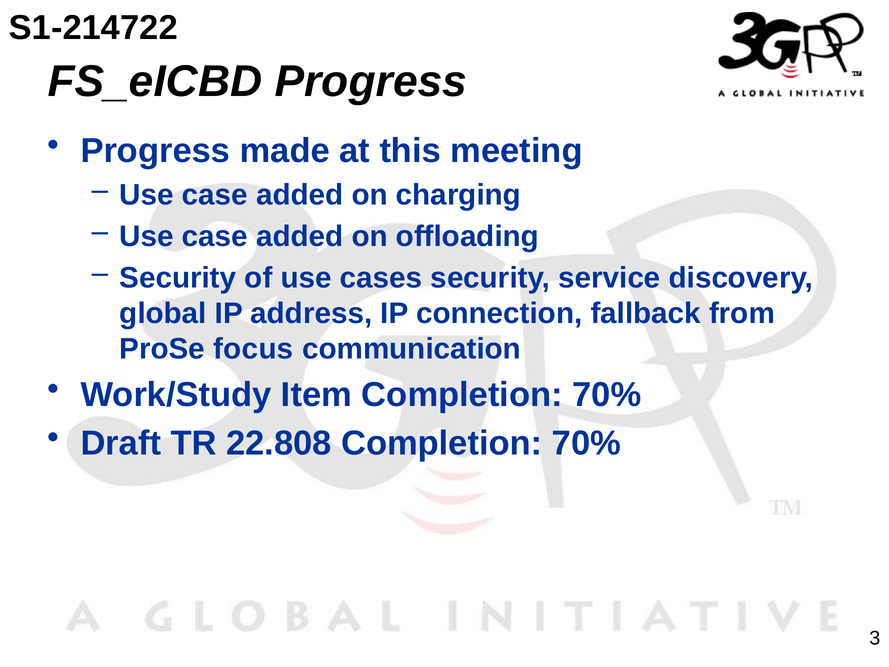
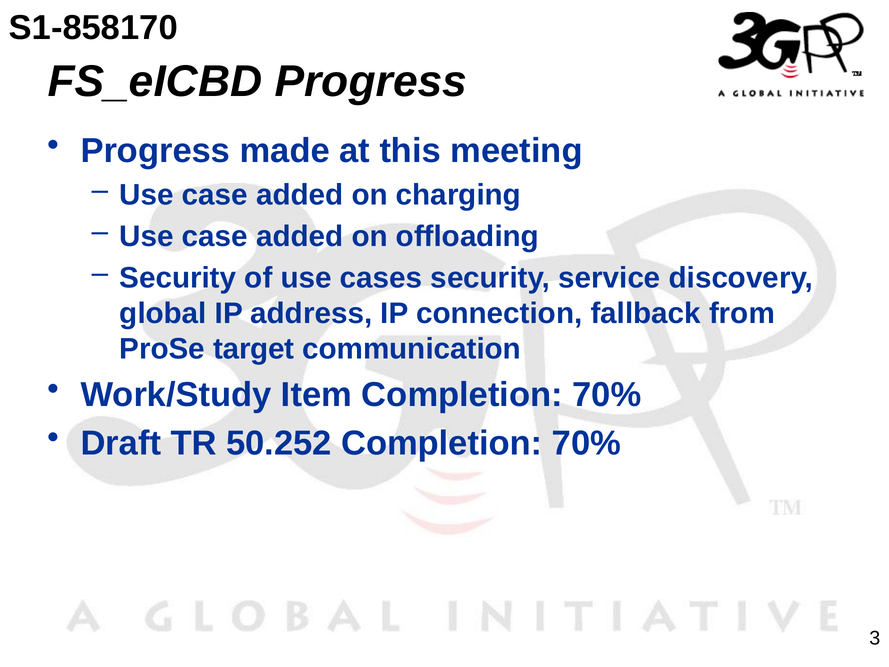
S1-214722: S1-214722 -> S1-858170 (93, 28)
focus: focus -> target (254, 349)
22.808: 22.808 -> 50.252 (279, 443)
